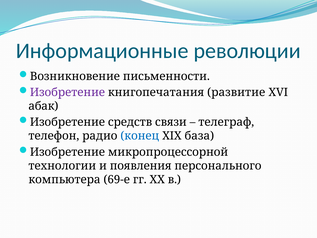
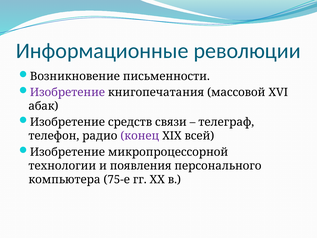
развитие: развитие -> массовой (236, 92)
конец colour: blue -> purple (140, 136)
база: база -> всей (199, 136)
69-е: 69-е -> 75-е (117, 179)
